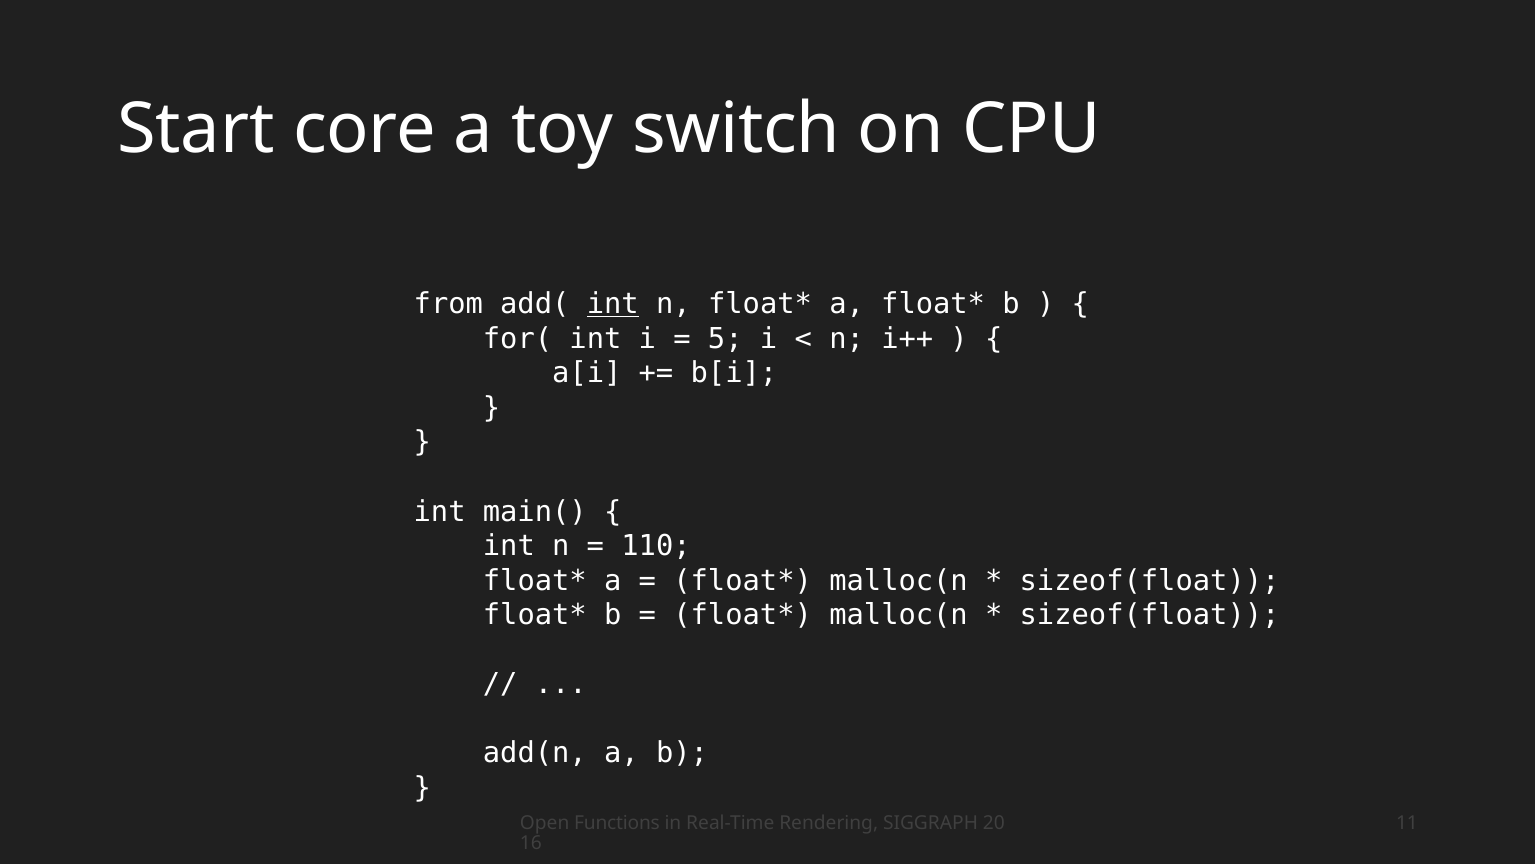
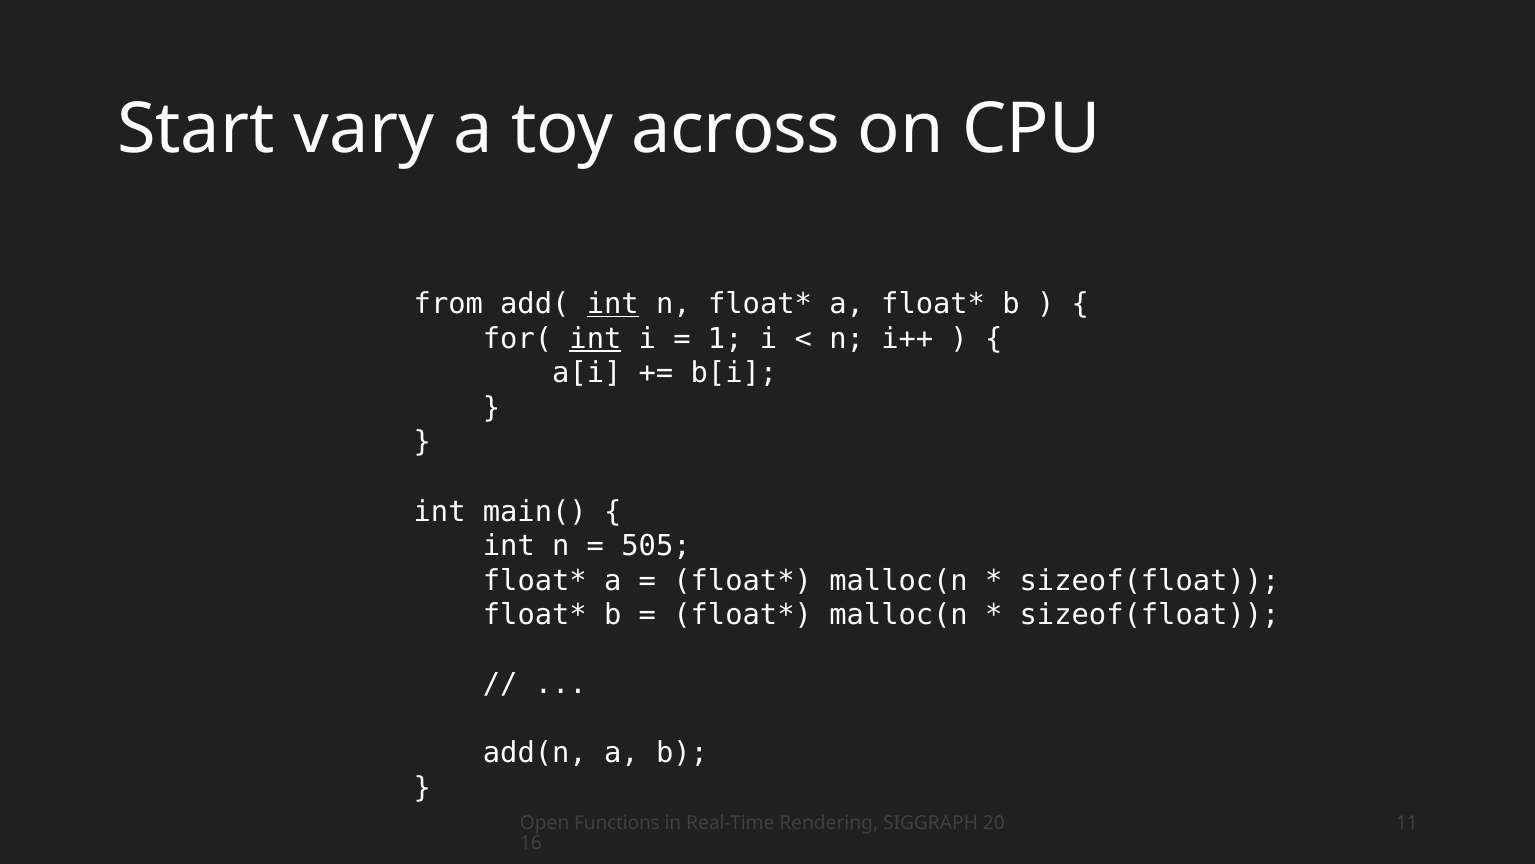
core: core -> vary (364, 129)
switch: switch -> across (736, 129)
int underline: none -> present (595, 339)
5: 5 -> 1 (725, 339)
110: 110 -> 505 (656, 546)
